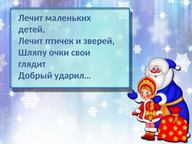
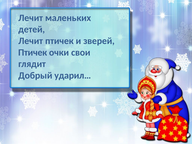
Шляпу: Шляпу -> Птичек (33, 52)
